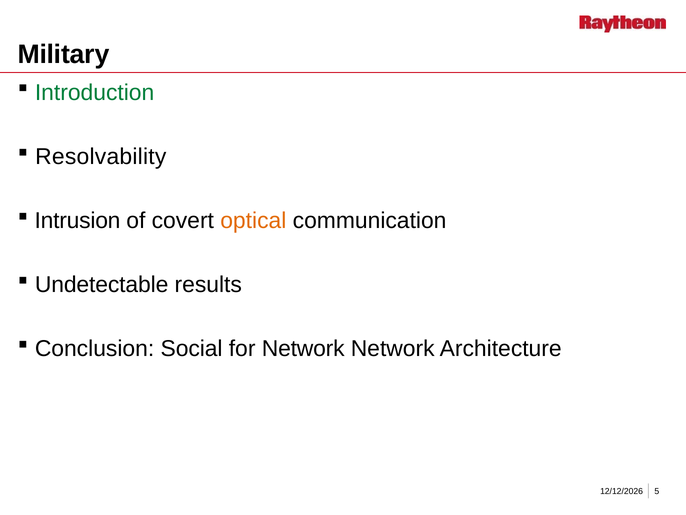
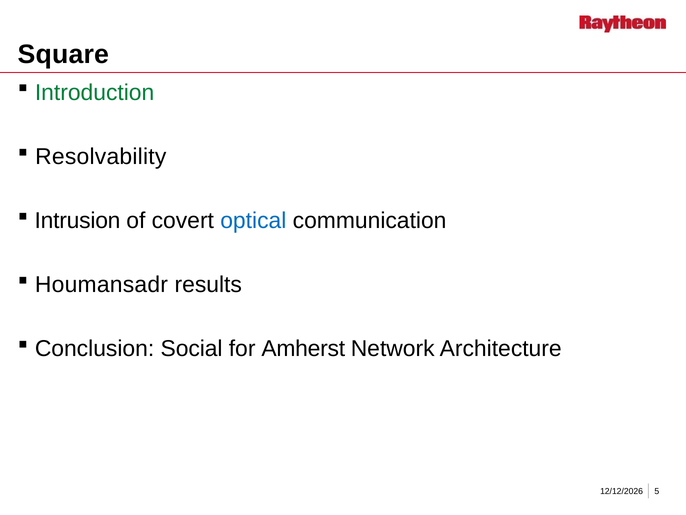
Military: Military -> Square (63, 54)
optical colour: orange -> blue (253, 221)
Undetectable: Undetectable -> Houmansadr (101, 285)
for Network: Network -> Amherst (303, 349)
